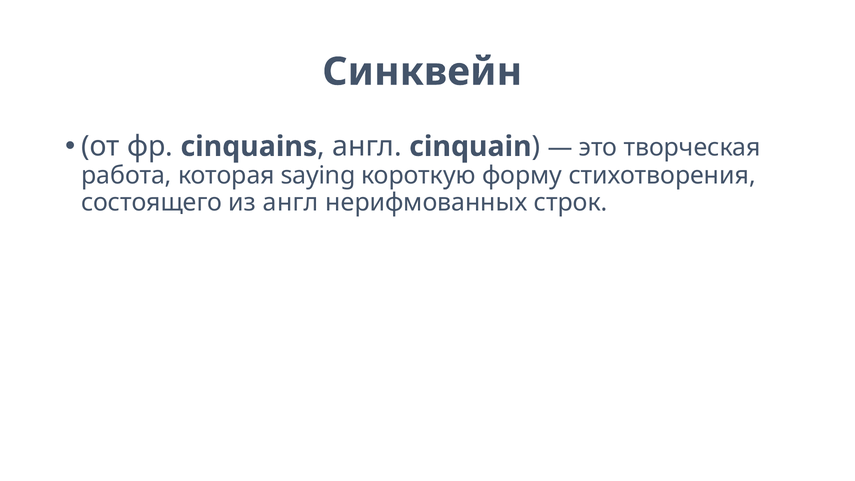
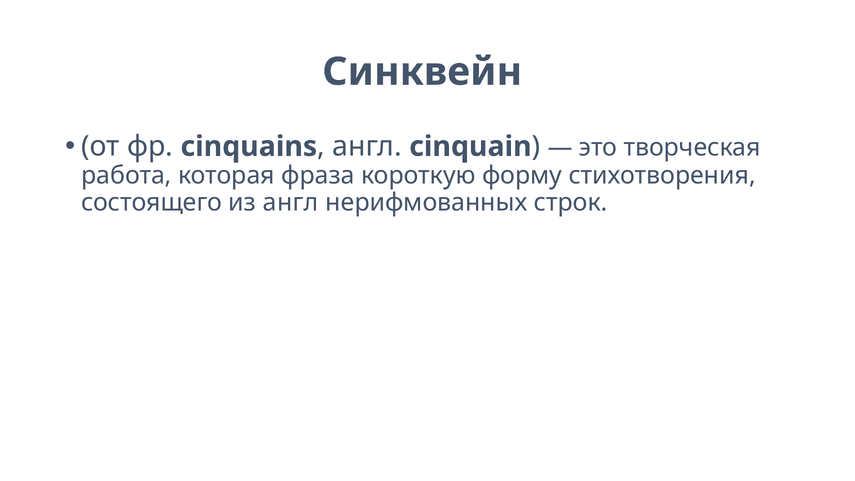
saying: saying -> фраза (318, 175)
